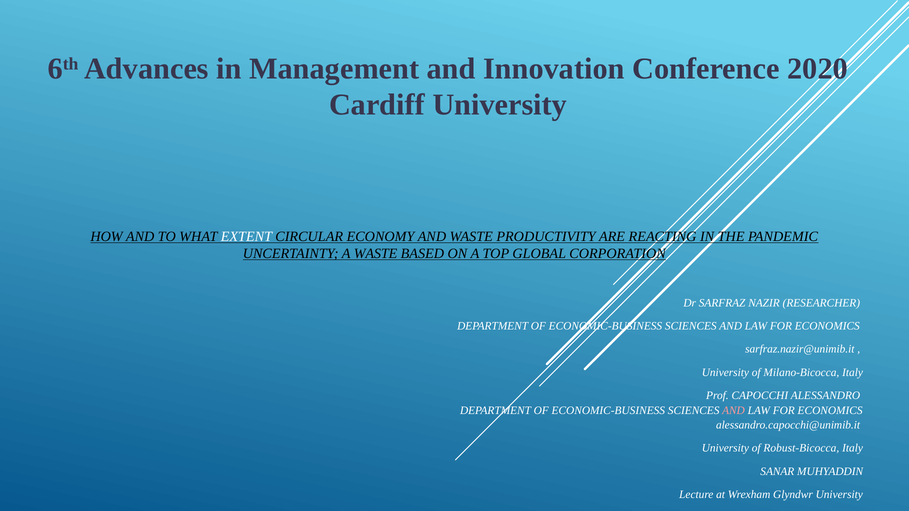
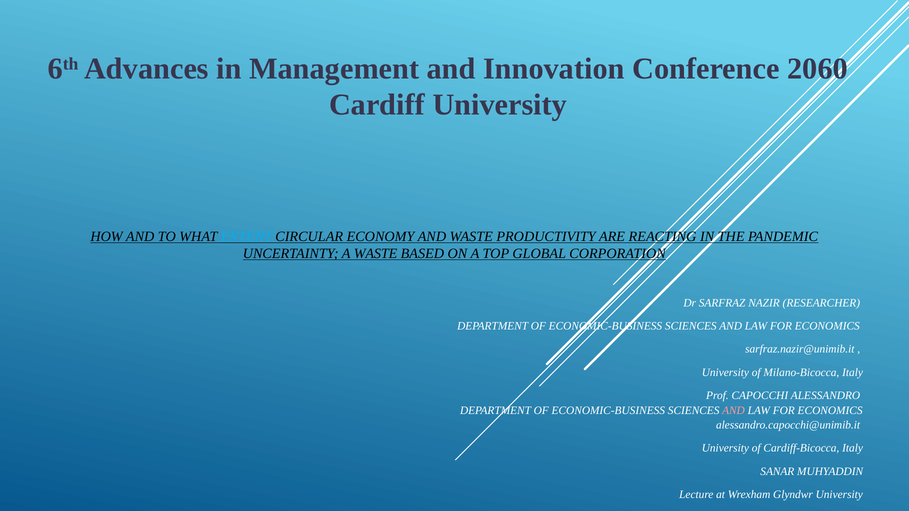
2020: 2020 -> 2060 (818, 69)
EXTENT colour: white -> light blue (246, 237)
Robust-Bicocca: Robust-Bicocca -> Cardiff-Bicocca (801, 448)
